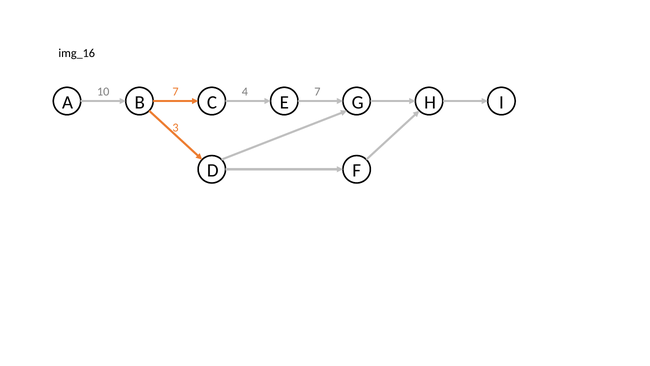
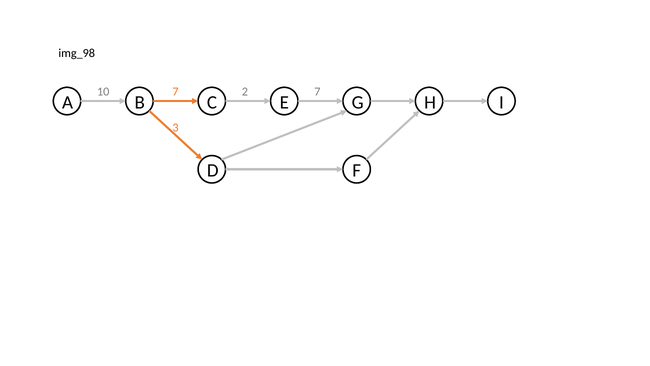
img_16: img_16 -> img_98 (77, 53)
4: 4 -> 2 (245, 92)
